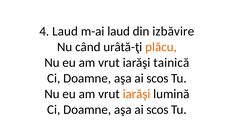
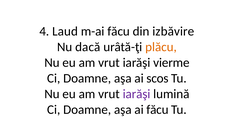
m-ai laud: laud -> făcu (119, 31)
când: când -> dacă (88, 47)
tainică: tainică -> vierme (171, 62)
iarăşi colour: orange -> purple (137, 94)
scos: scos -> făcu (157, 109)
